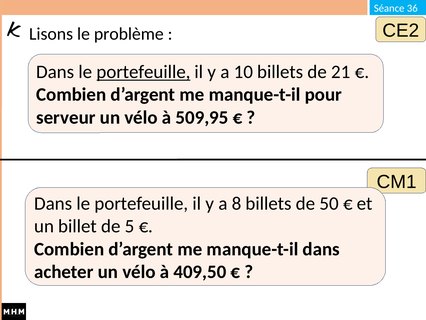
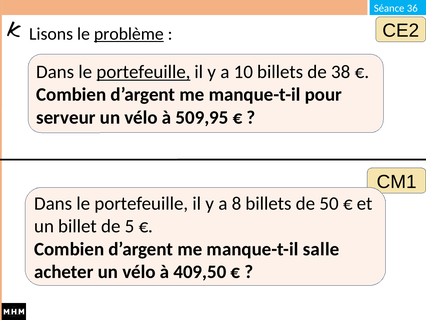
problème underline: none -> present (129, 34)
21: 21 -> 38 (341, 72)
manque-t-il dans: dans -> salle (321, 249)
